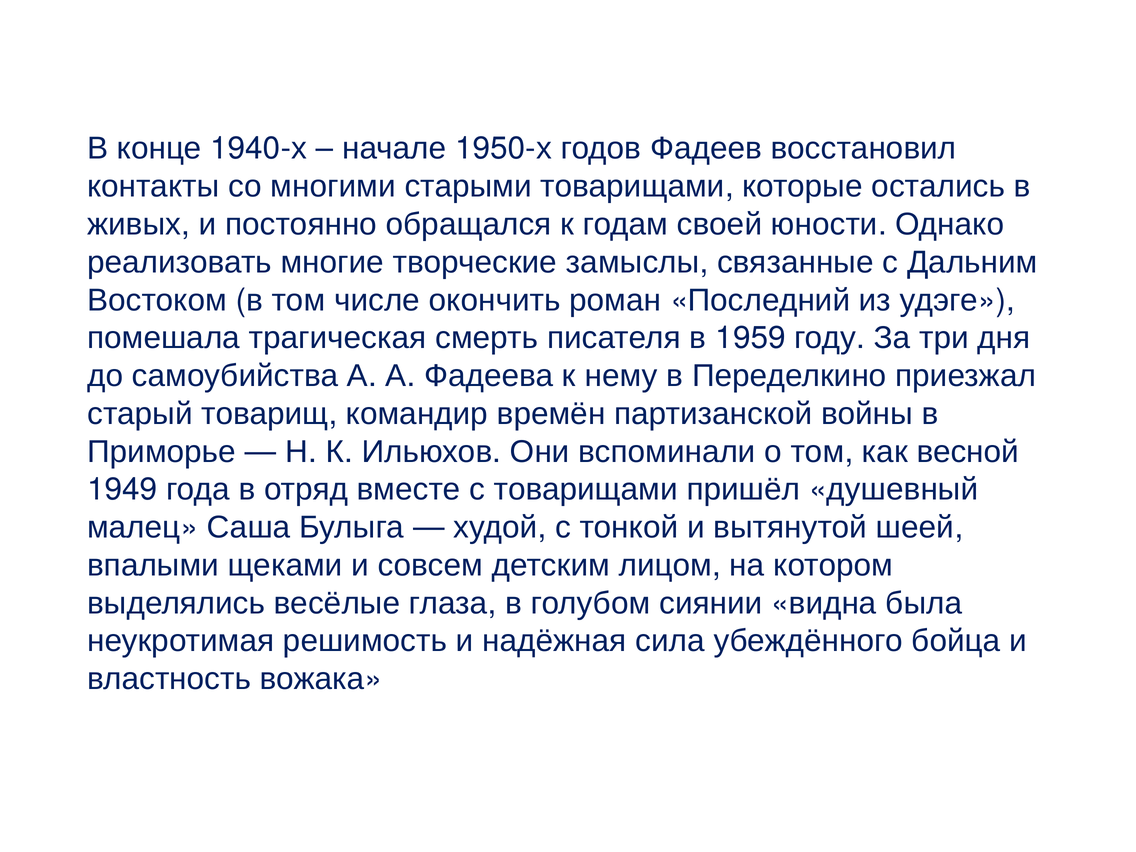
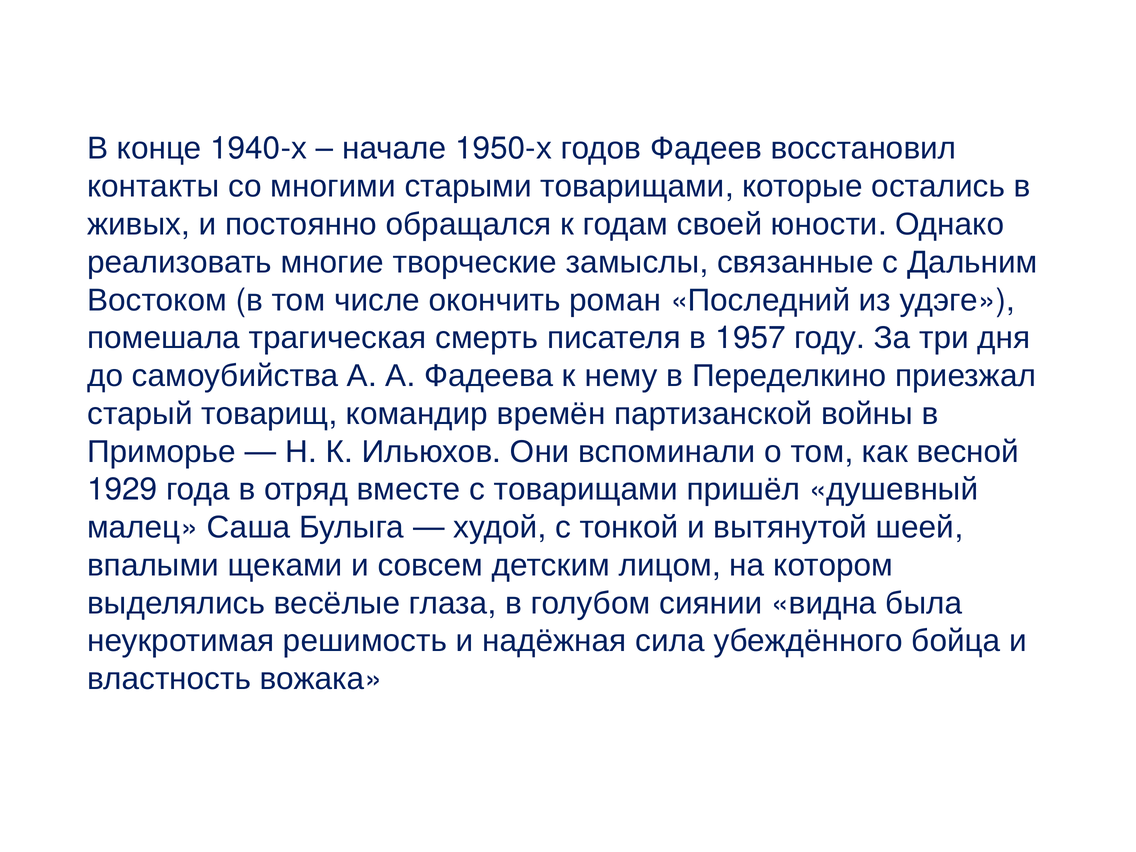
1959: 1959 -> 1957 (751, 338)
1949: 1949 -> 1929 (122, 490)
